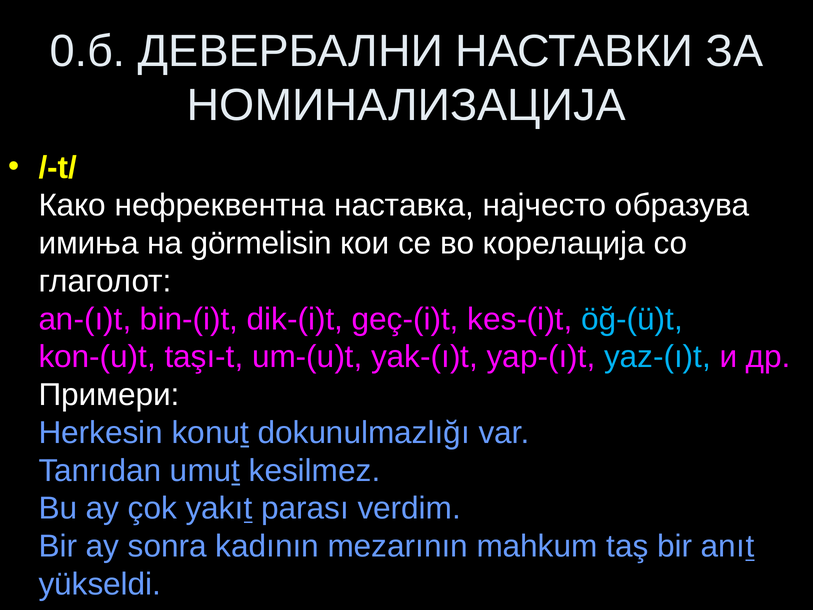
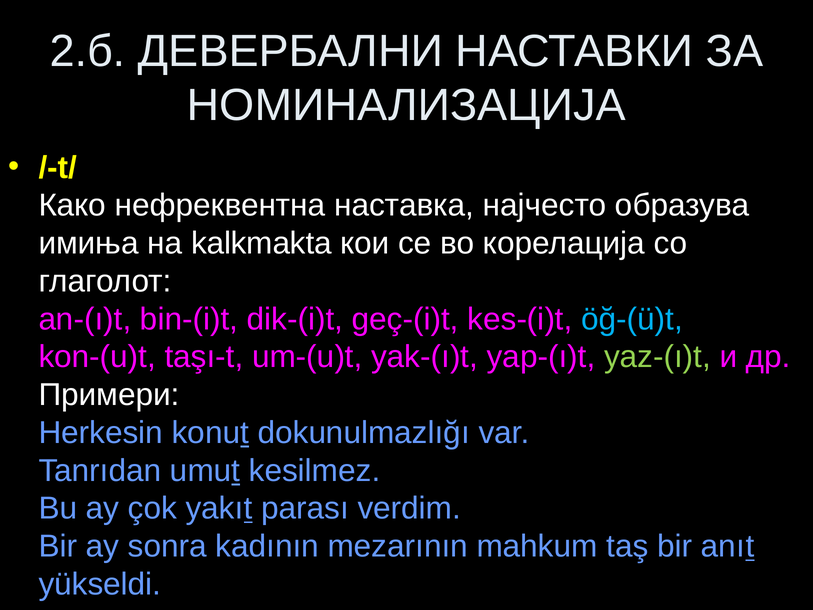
0.б: 0.б -> 2.б (87, 51)
görmelisin: görmelisin -> kalkmakta (261, 243)
yaz-(ı)t colour: light blue -> light green (657, 357)
